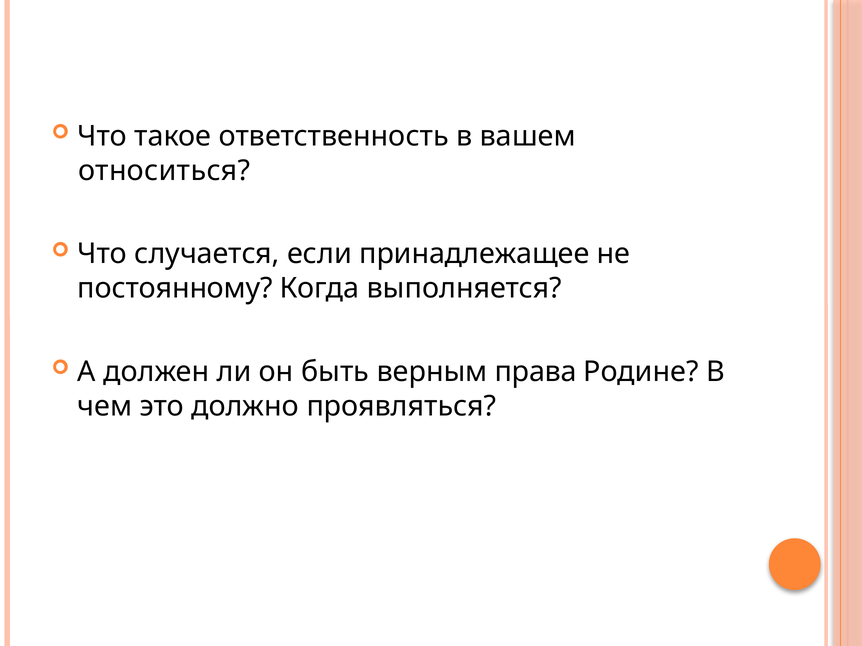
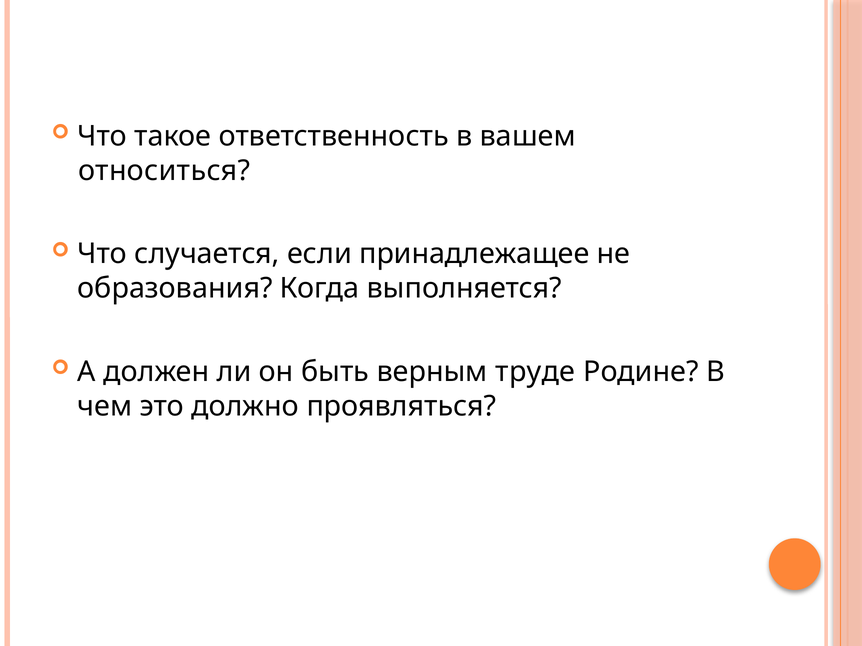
постоянному: постоянному -> образования (175, 289)
права: права -> труде (535, 372)
